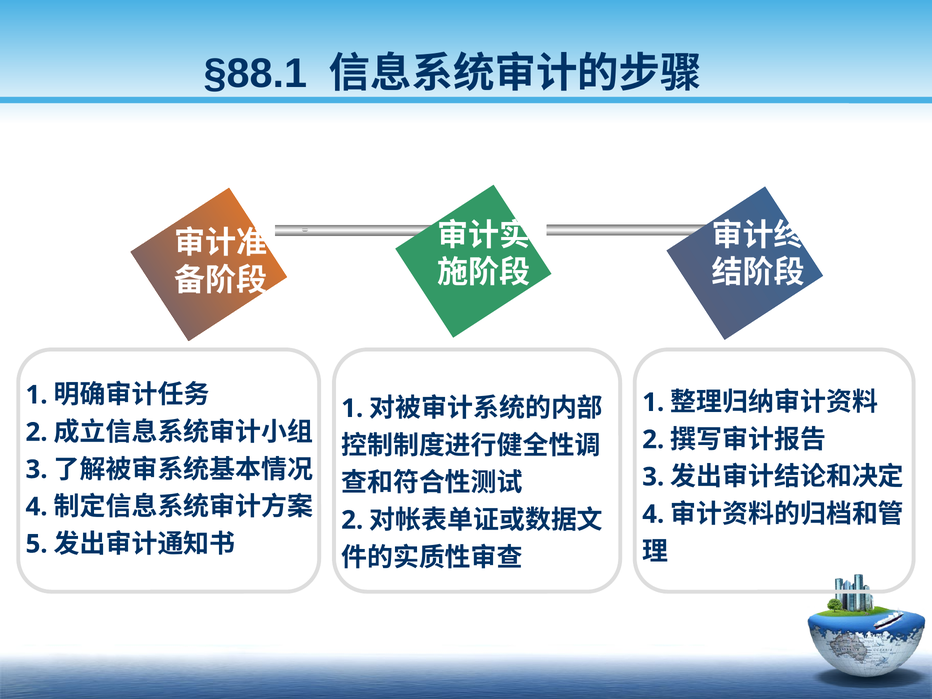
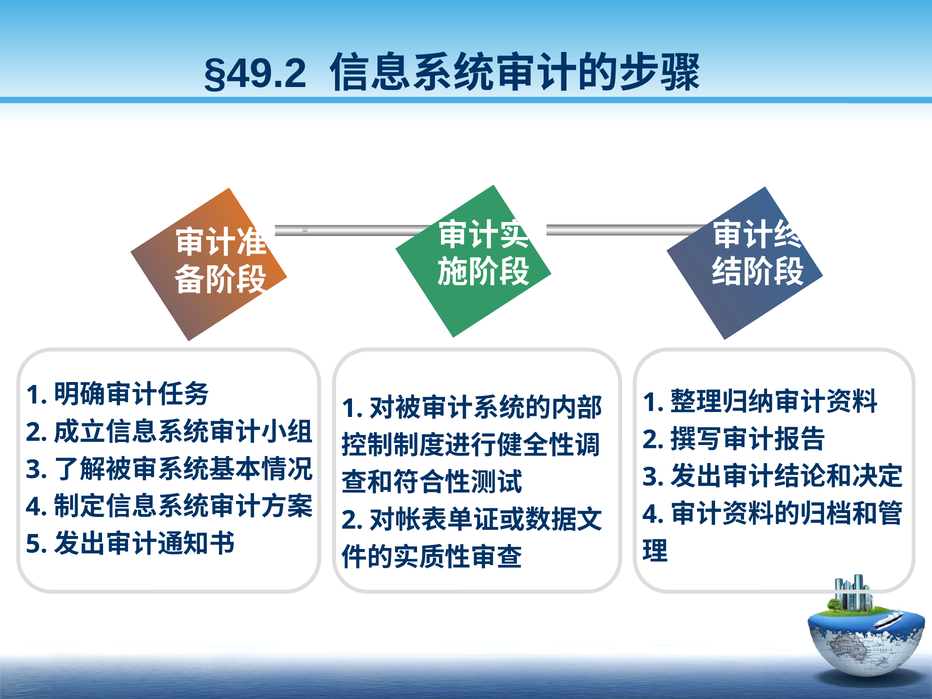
§88.1: §88.1 -> §49.2 (255, 74)
